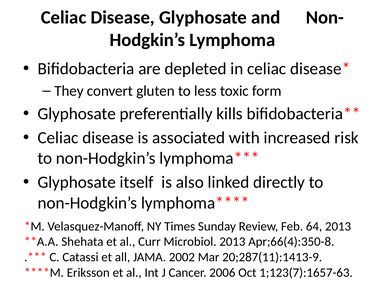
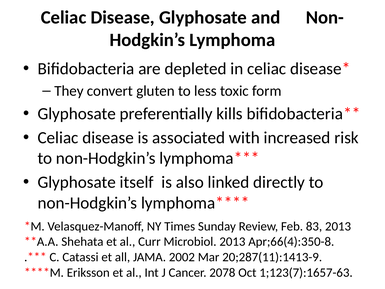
64: 64 -> 83 (314, 226)
2006: 2006 -> 2078 (222, 272)
